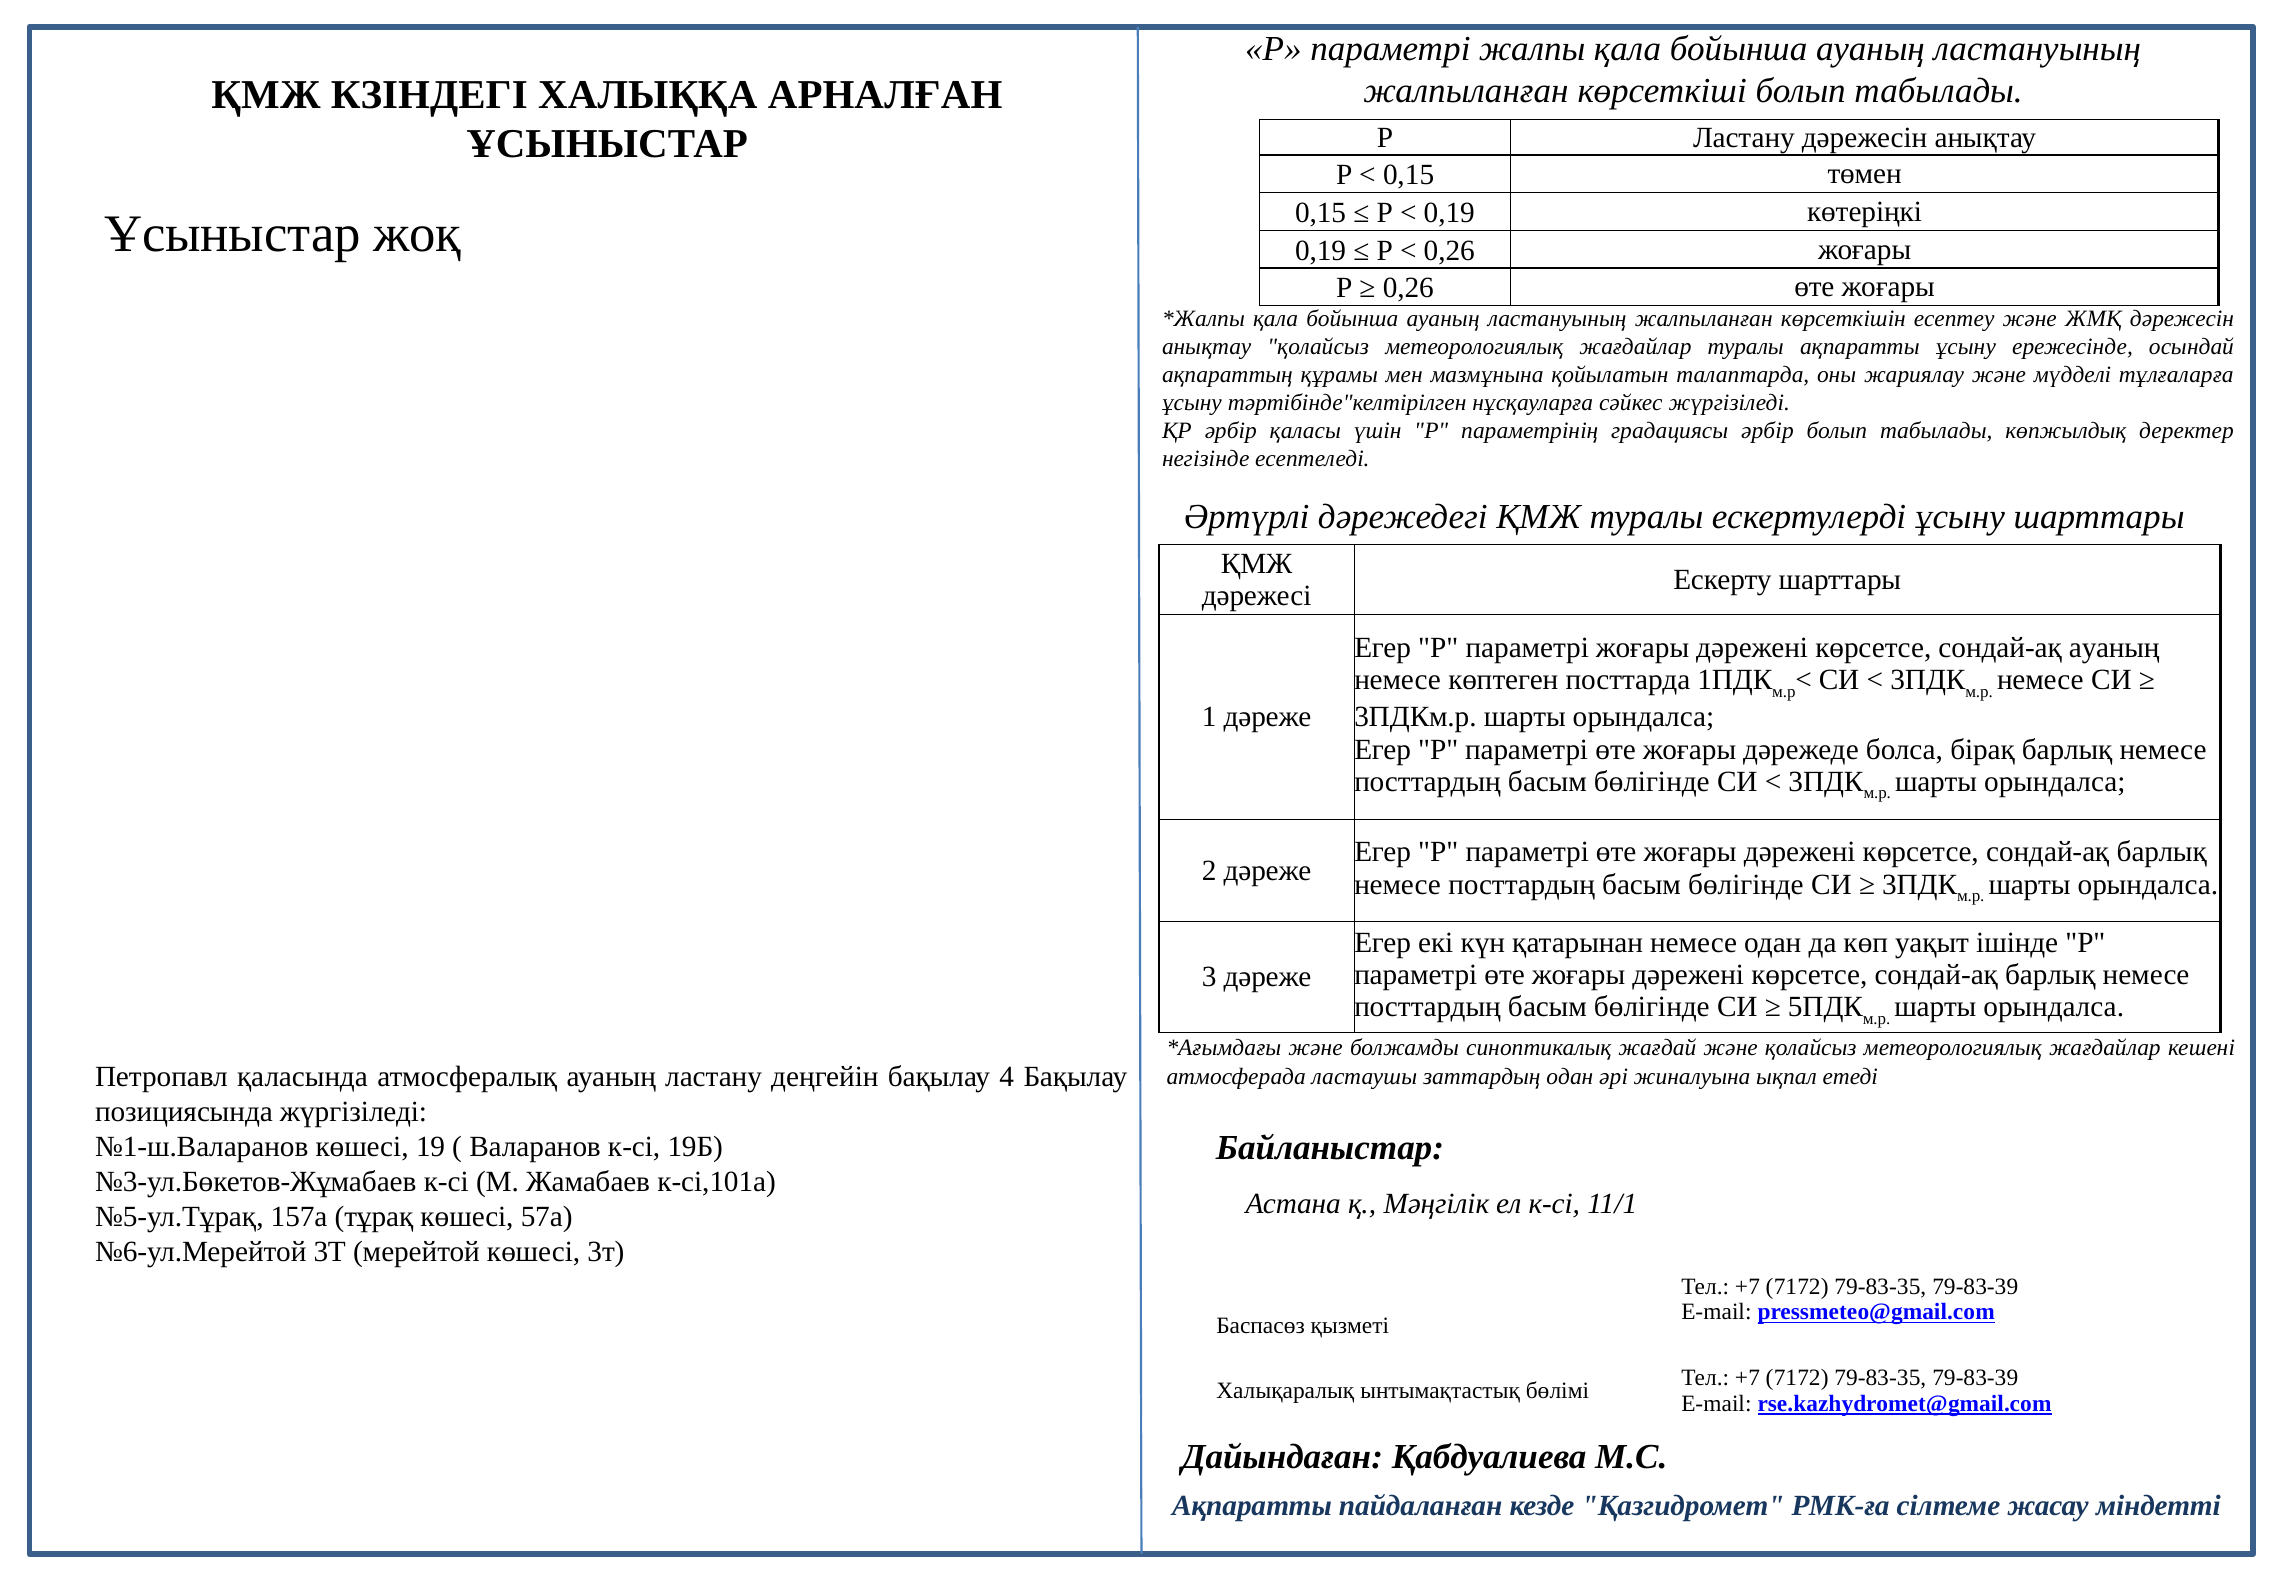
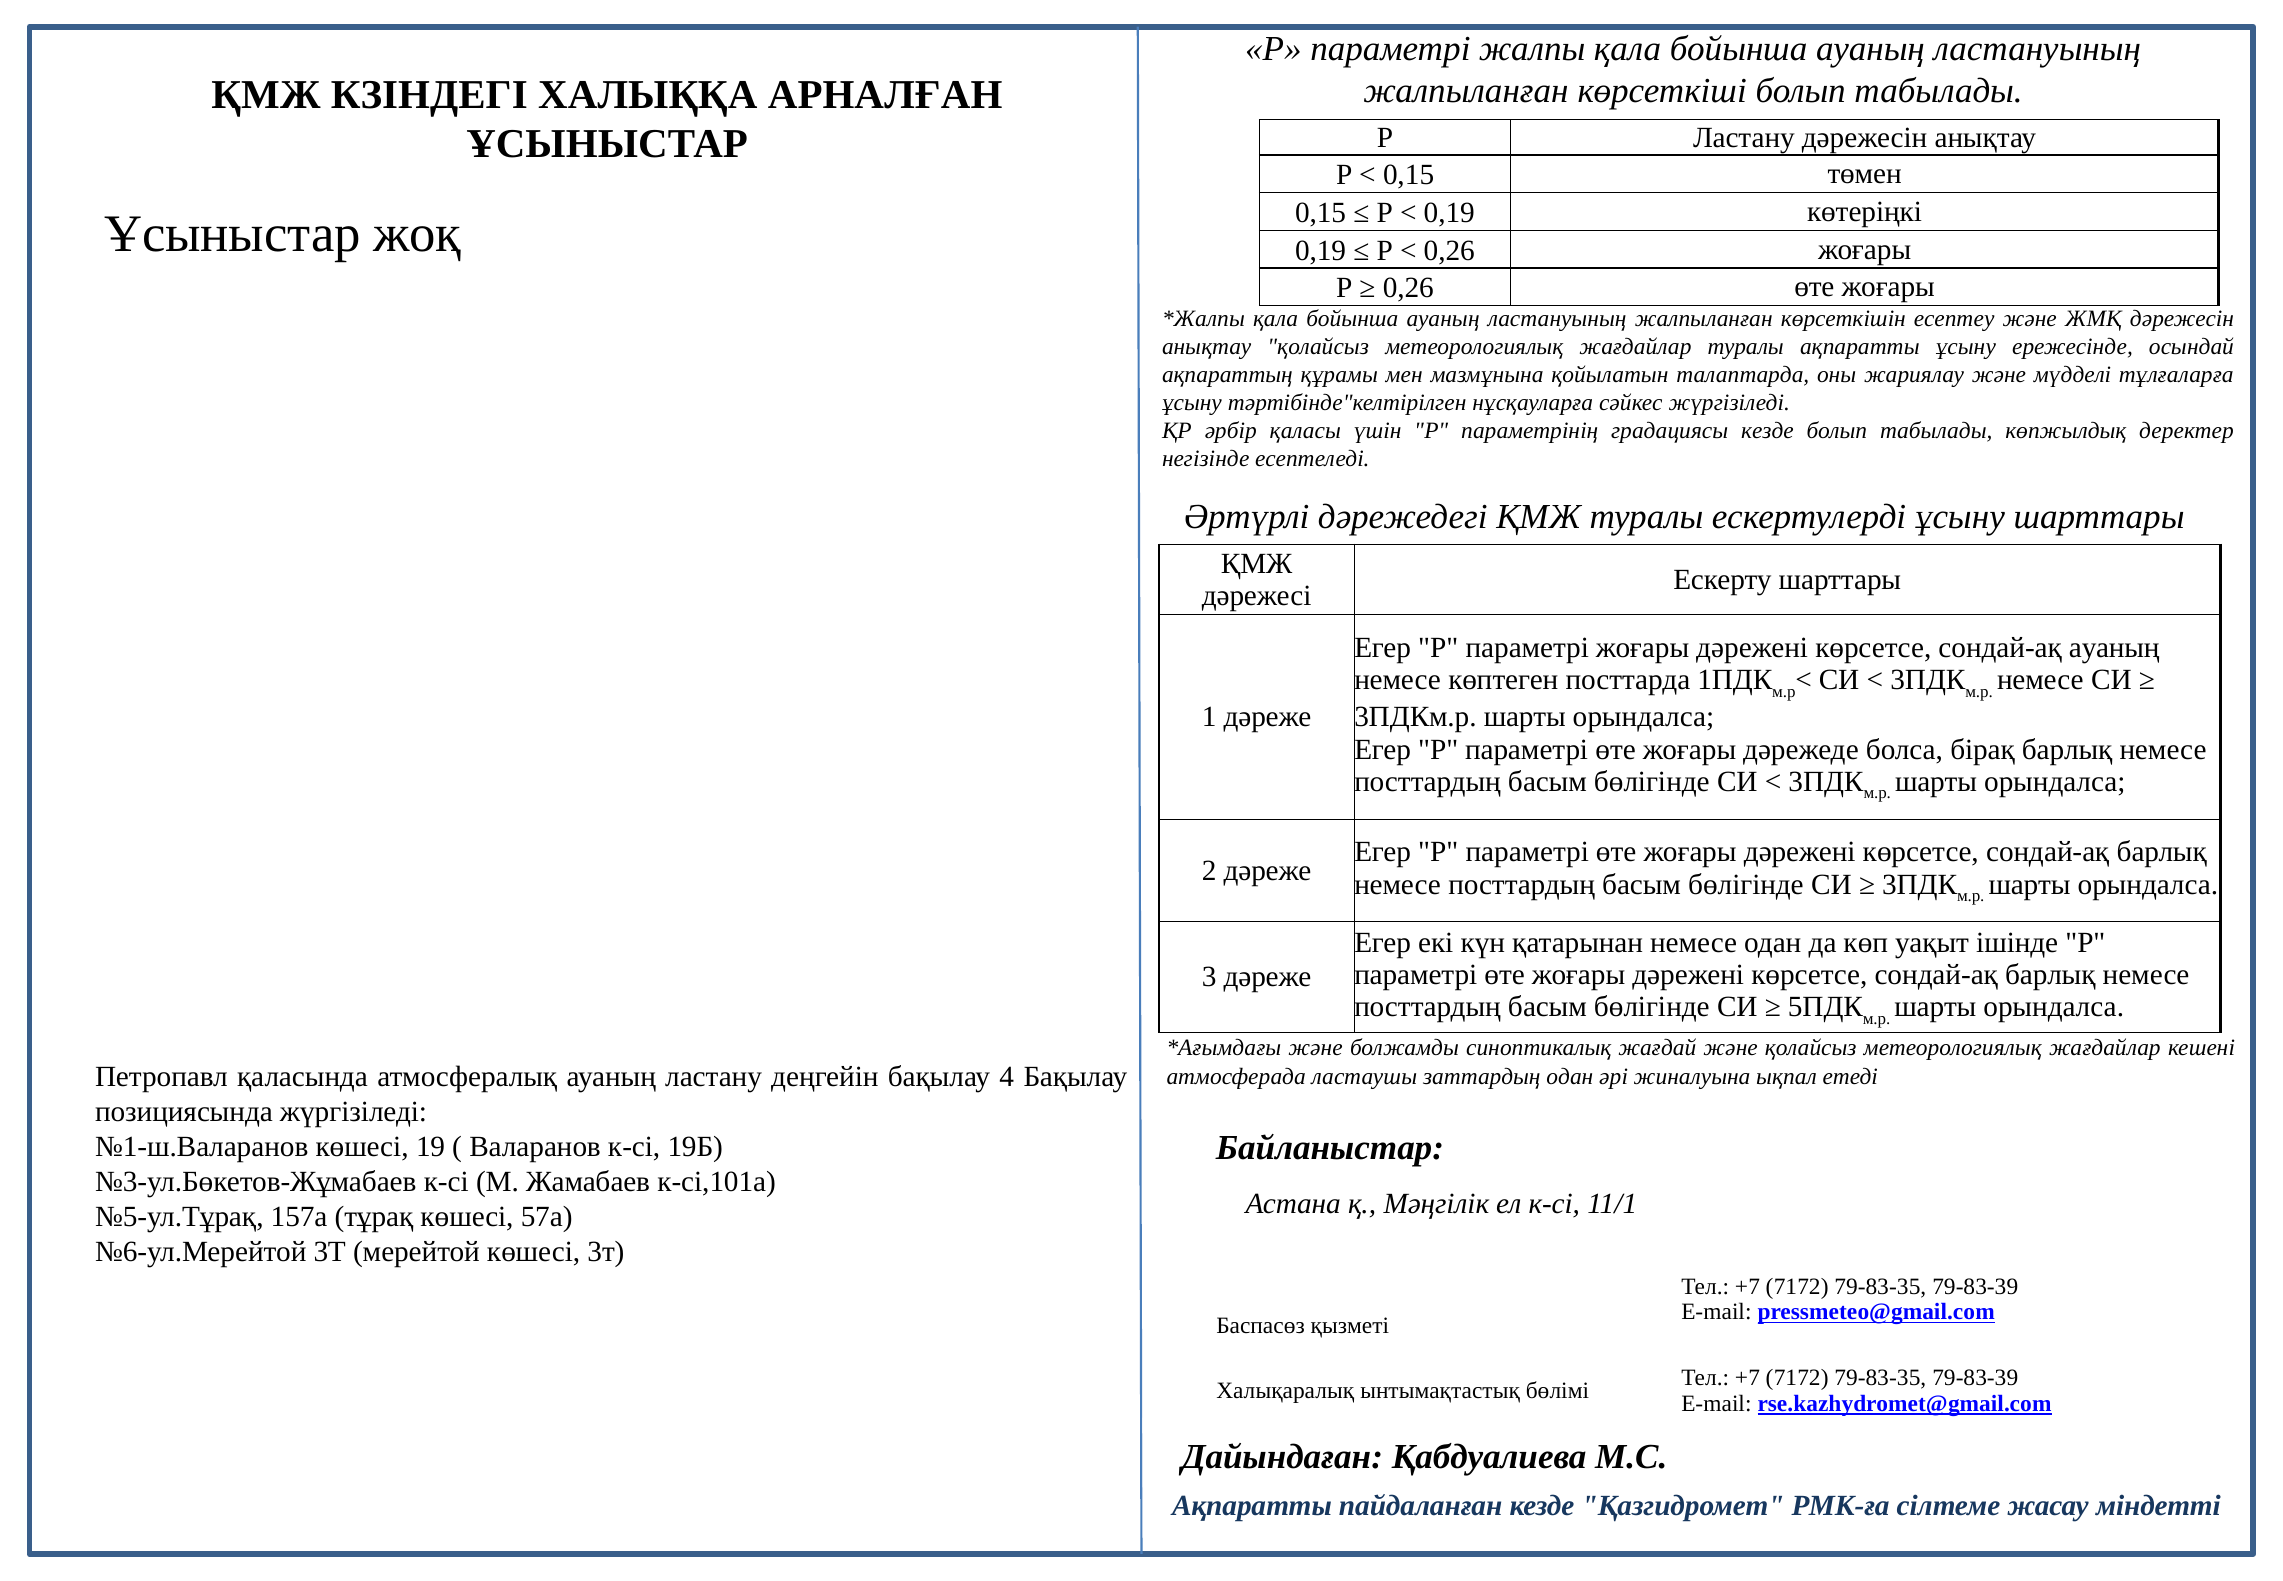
градациясы әрбір: әрбір -> кезде (1767, 431)
